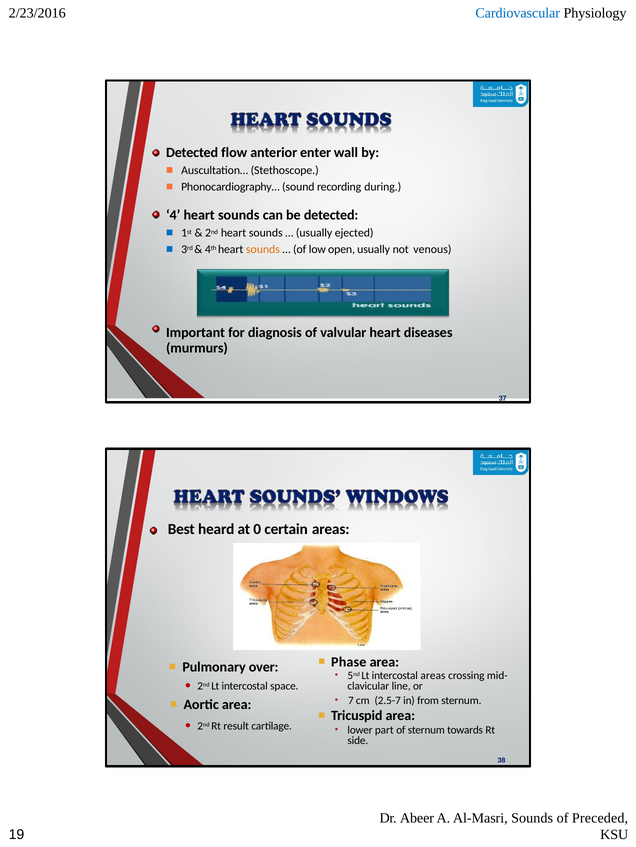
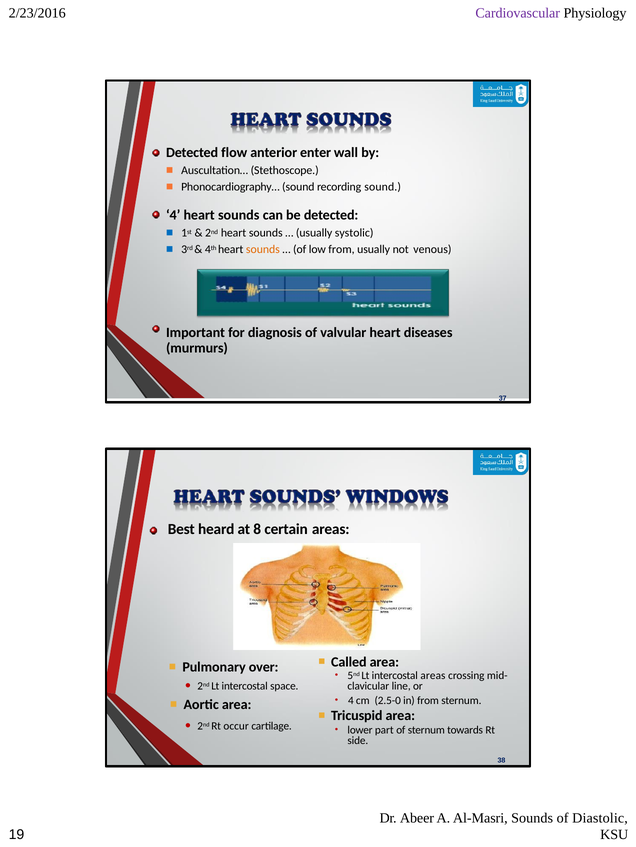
Cardiovascular colour: blue -> purple (518, 13)
recording during: during -> sound (383, 187)
ejected: ejected -> systolic (354, 233)
low open: open -> from (341, 250)
0: 0 -> 8 (257, 530)
Phase: Phase -> Called (349, 663)
7: 7 -> 4 (351, 701)
2.5-7: 2.5-7 -> 2.5-0 (388, 701)
result: result -> occur (236, 727)
Preceded: Preceded -> Diastolic (600, 819)
